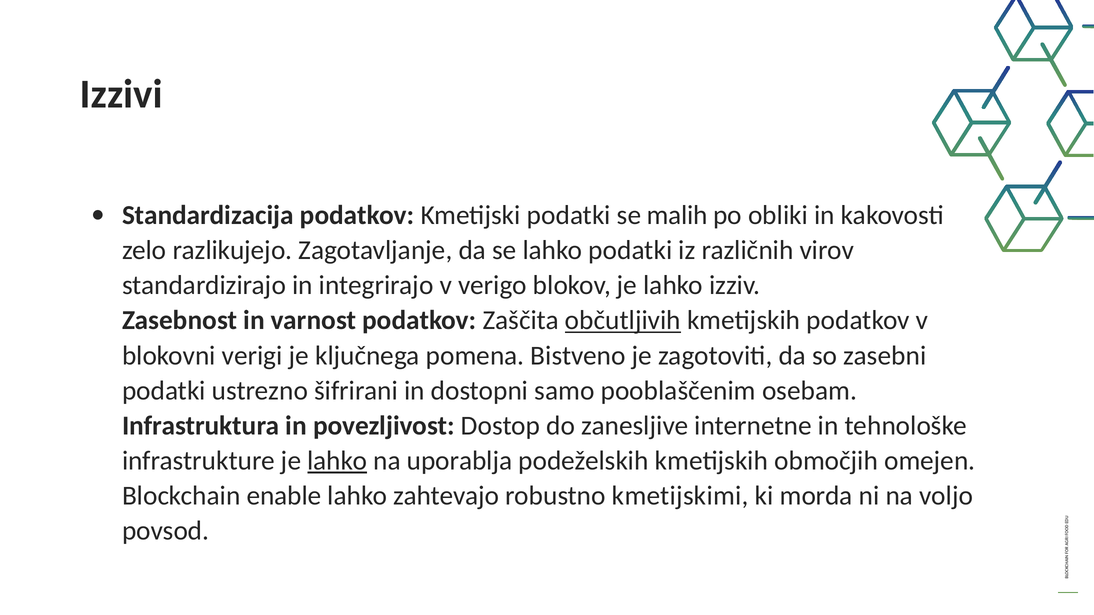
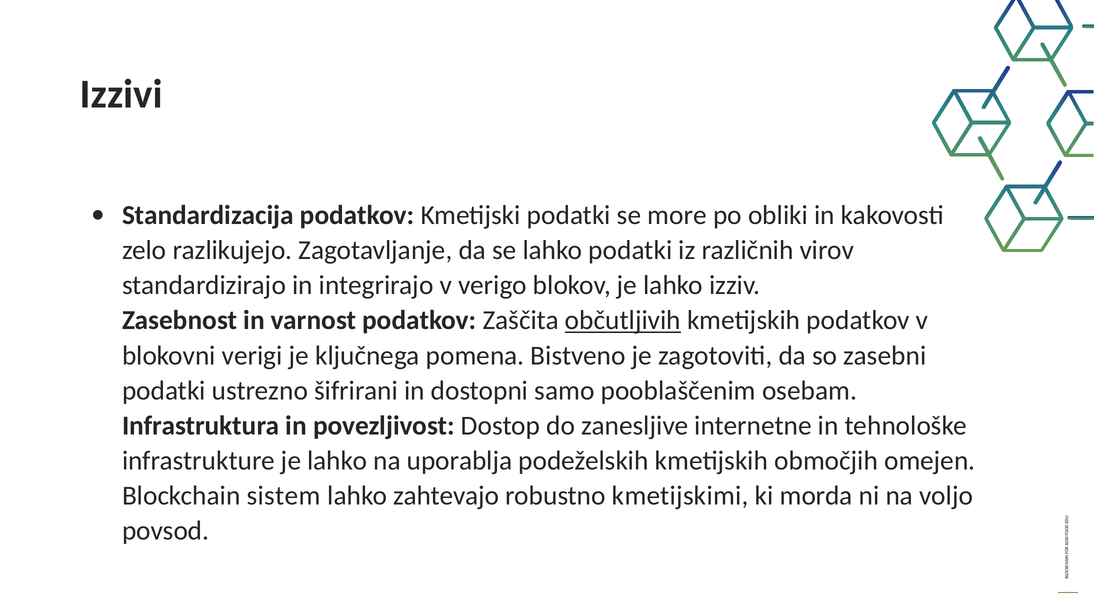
malih: malih -> more (677, 215)
lahko underline: present -> none (337, 461)
enable: enable -> sistem (284, 496)
